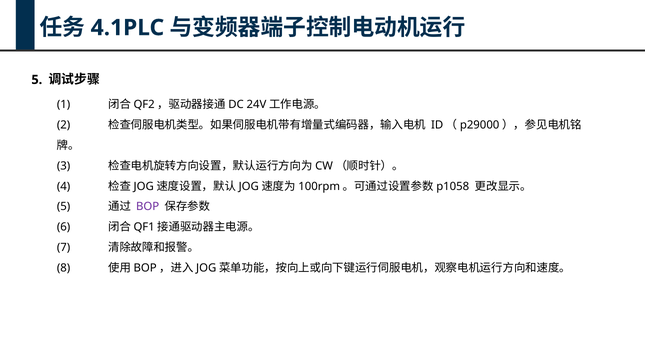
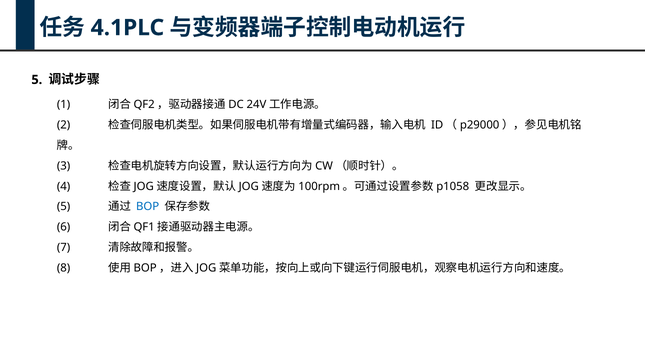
BOP colour: purple -> blue (148, 207)
